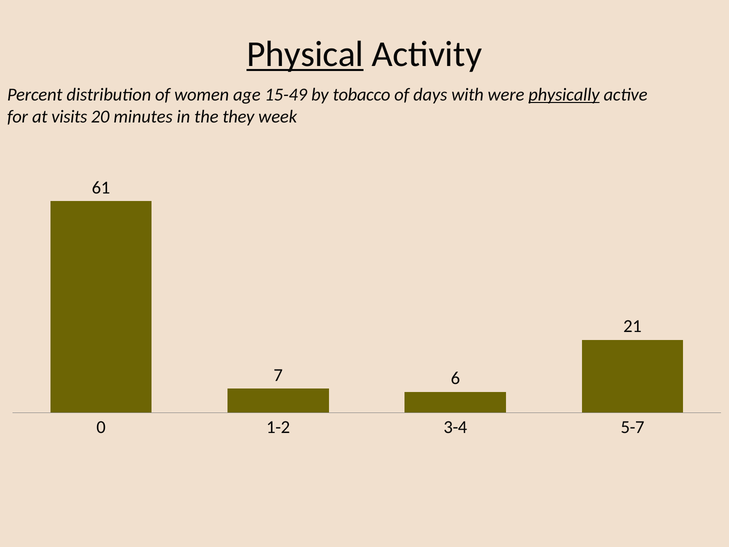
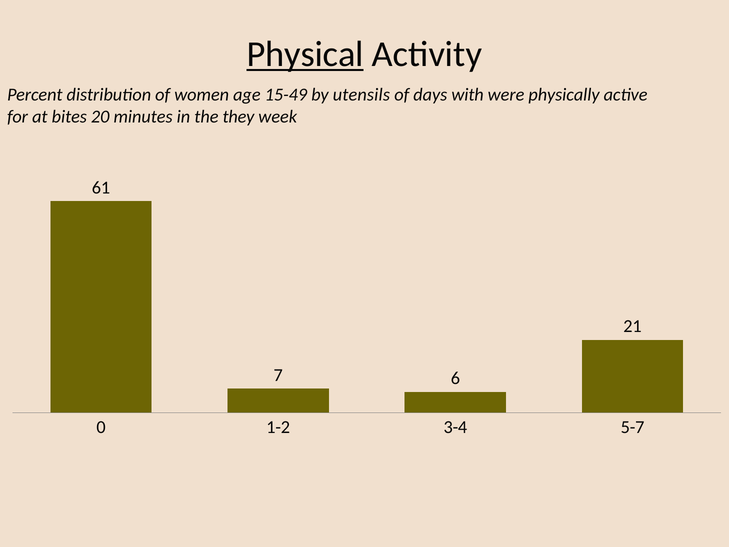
tobacco: tobacco -> utensils (361, 95)
physically underline: present -> none (564, 95)
visits: visits -> bites (69, 117)
